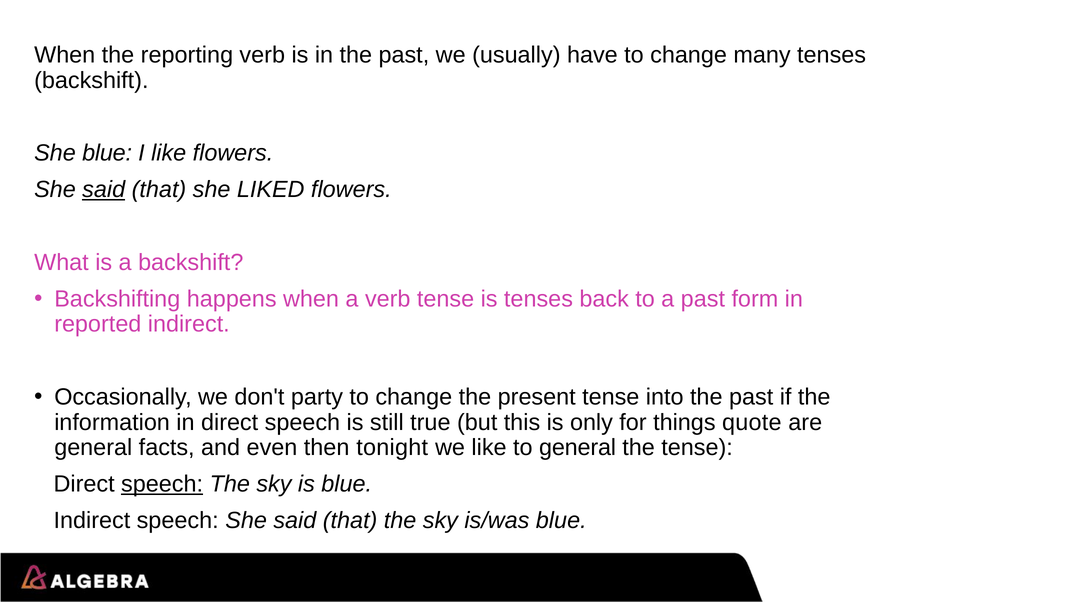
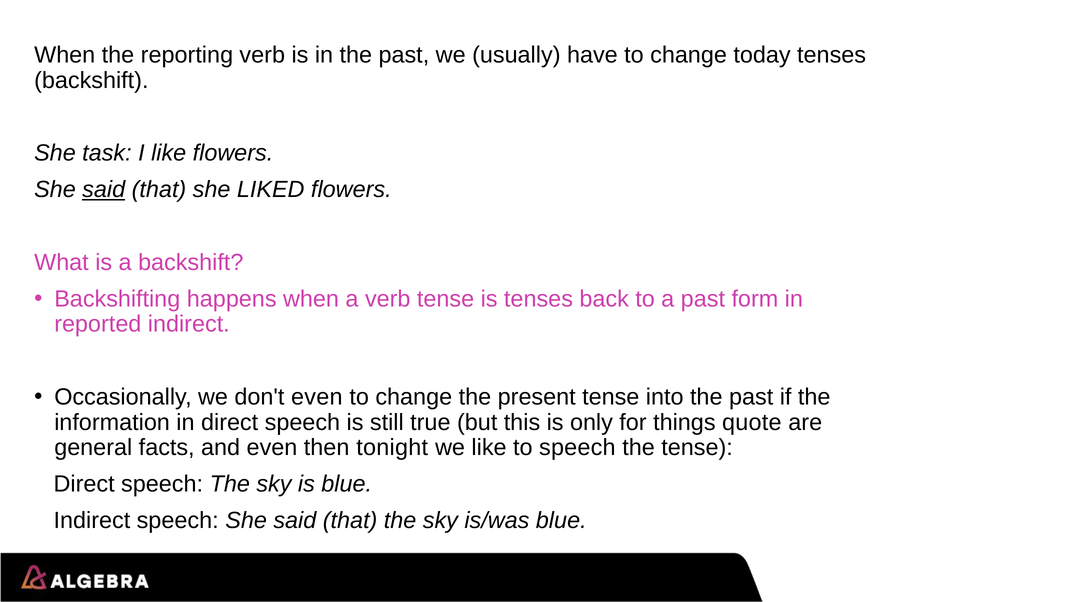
many: many -> today (762, 55)
She blue: blue -> task (107, 153)
don't party: party -> even (317, 397)
to general: general -> speech (577, 448)
speech underline: present -> none (162, 484)
